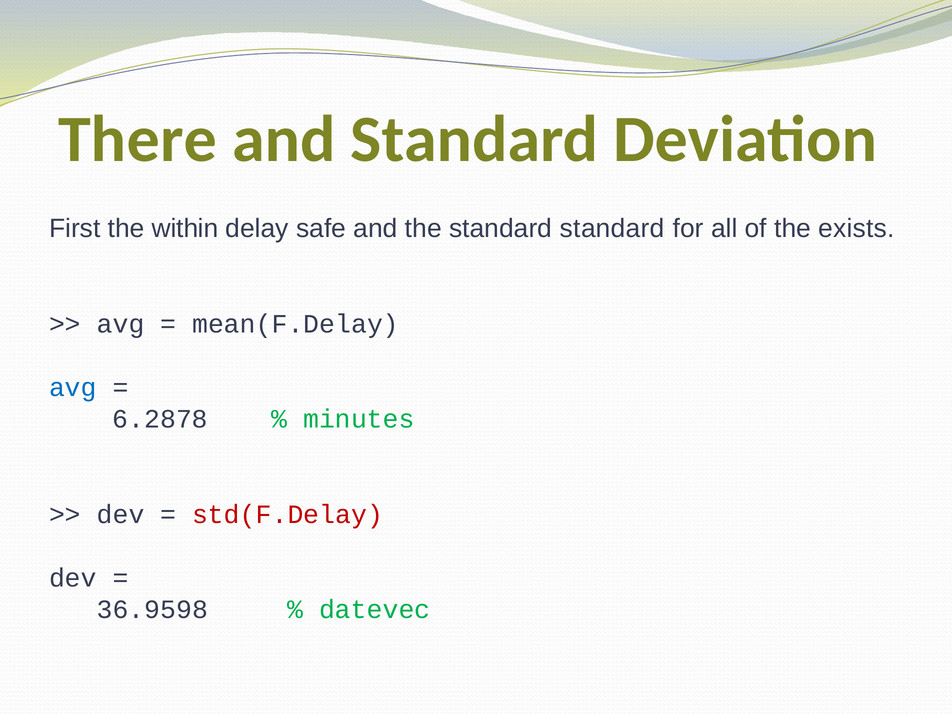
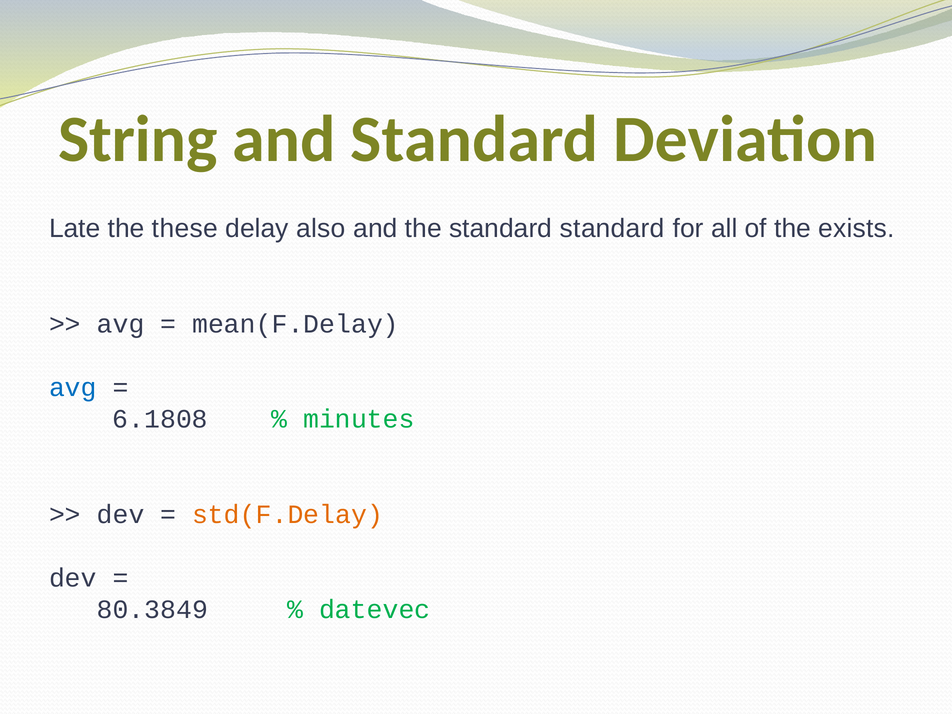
There: There -> String (138, 139)
First: First -> Late (75, 229)
within: within -> these (185, 229)
safe: safe -> also (321, 229)
6.2878: 6.2878 -> 6.1808 (160, 419)
std(F.Delay colour: red -> orange (288, 514)
36.9598: 36.9598 -> 80.3849 (152, 610)
